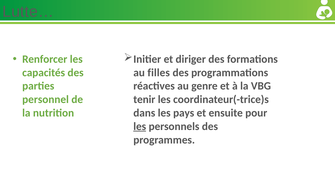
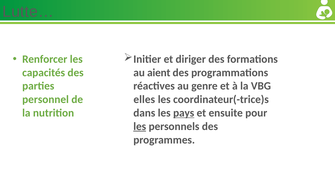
filles: filles -> aient (159, 72)
tenir: tenir -> elles (144, 99)
pays underline: none -> present (184, 113)
